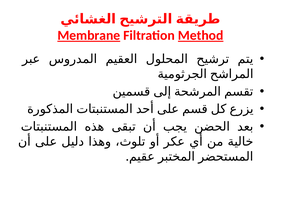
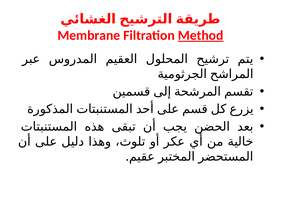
Membrane underline: present -> none (89, 35)
